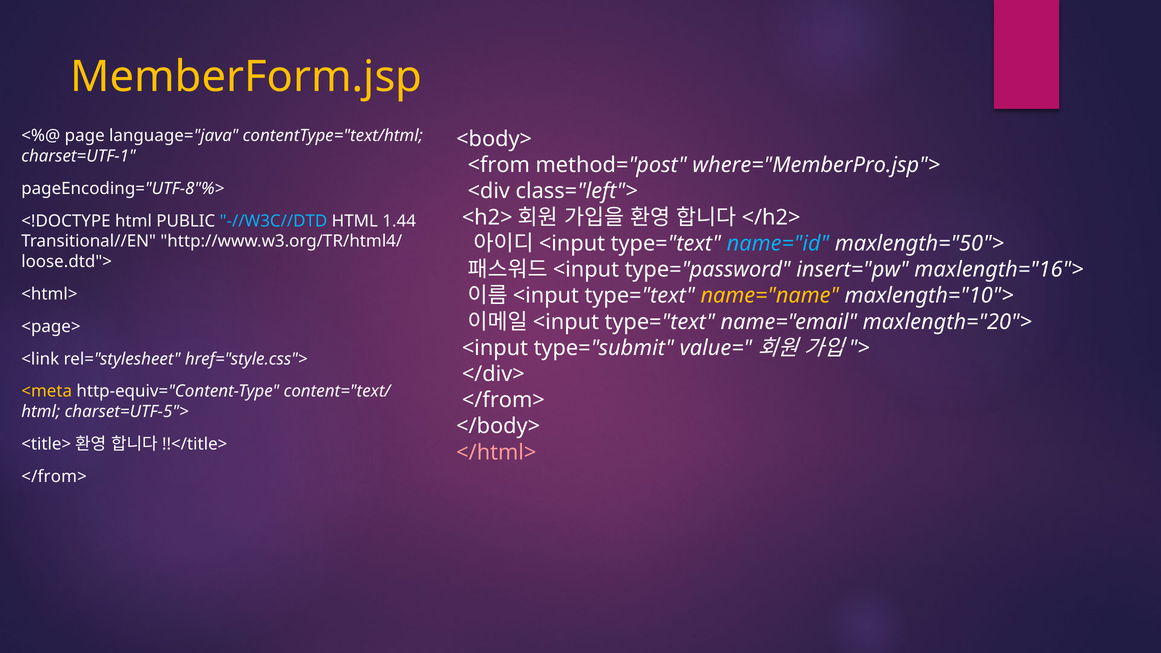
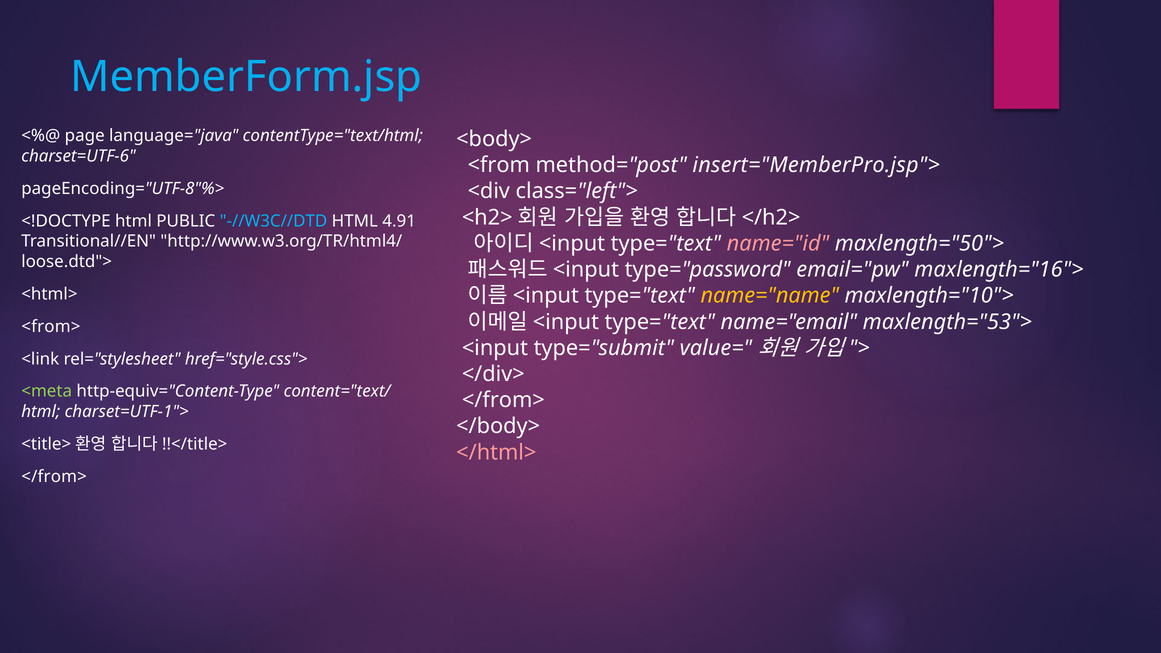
MemberForm.jsp colour: yellow -> light blue (246, 77)
charset=UTF-1: charset=UTF-1 -> charset=UTF-6 (78, 156)
where="MemberPro.jsp">: where="MemberPro.jsp"> -> insert="MemberPro.jsp"> (816, 165)
1.44: 1.44 -> 4.91 (399, 221)
name="id colour: light blue -> pink (778, 243)
insert="pw: insert="pw -> email="pw (852, 270)
maxlength="20">: maxlength="20"> -> maxlength="53"> (947, 322)
<page>: <page> -> <from> (51, 327)
<meta colour: yellow -> light green (47, 391)
charset=UTF-5">: charset=UTF-5"> -> charset=UTF-1"> (127, 412)
